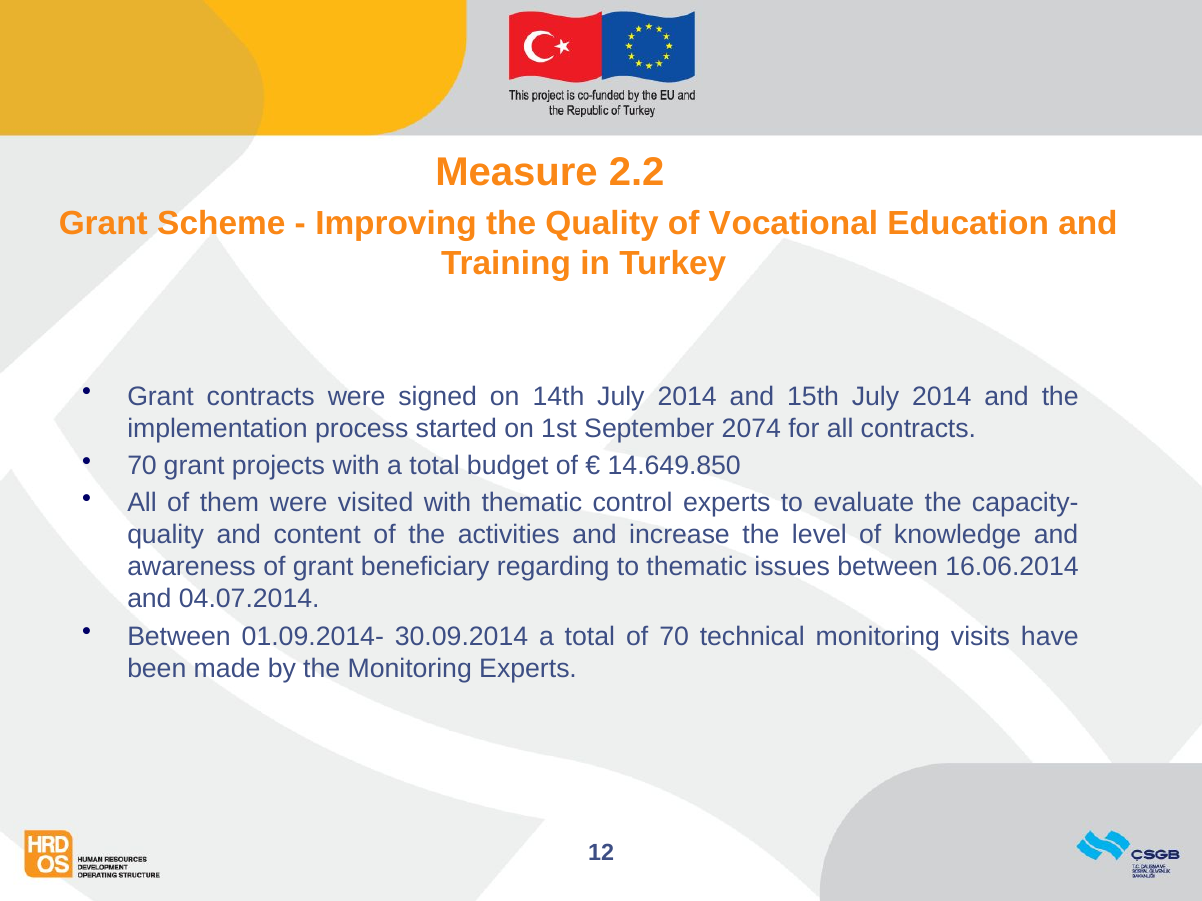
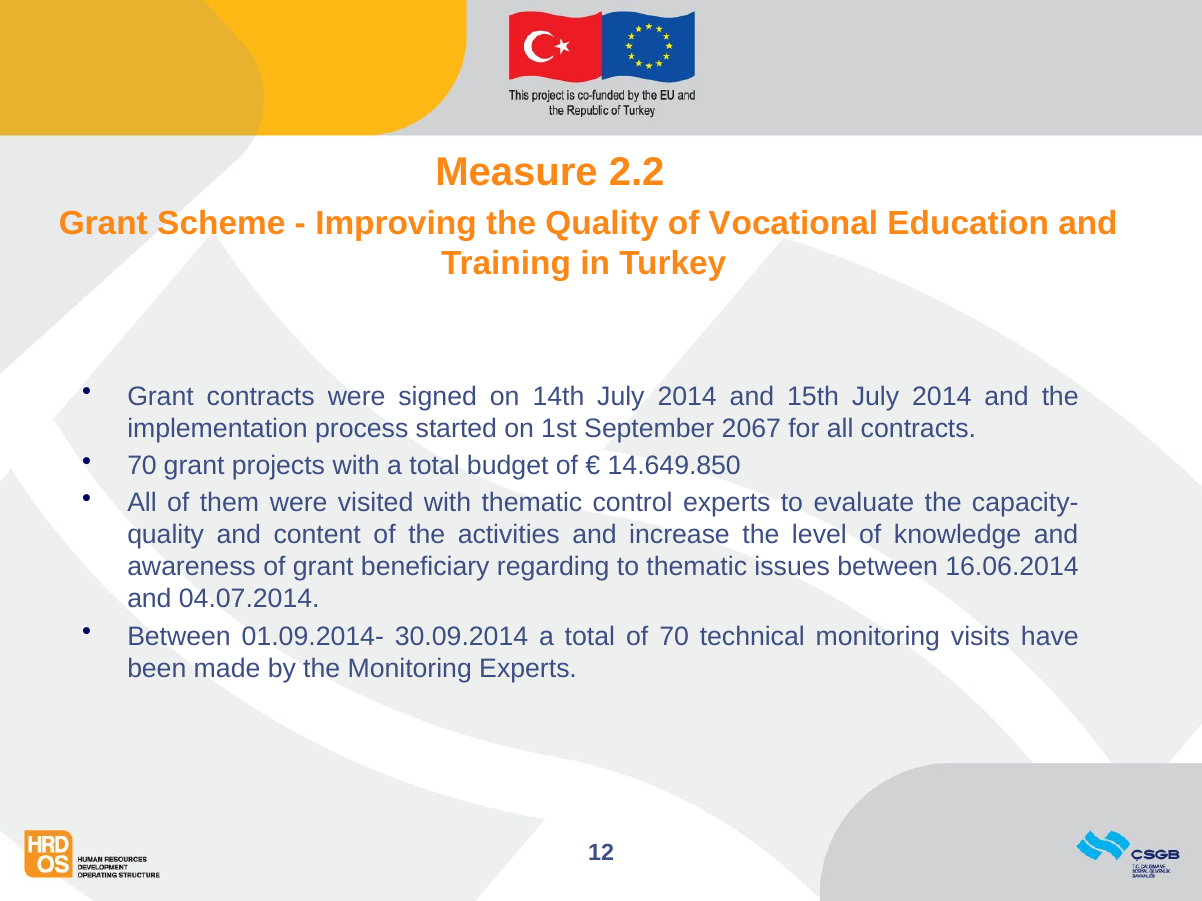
2074: 2074 -> 2067 (751, 429)
